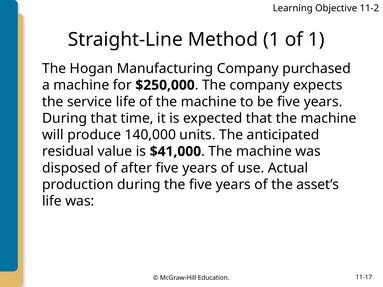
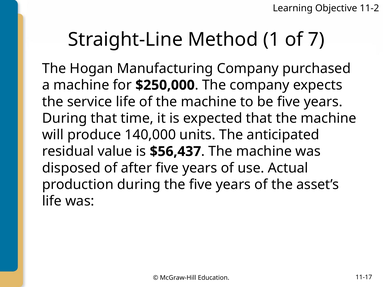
of 1: 1 -> 7 (316, 40)
$41,000: $41,000 -> $56,437 (175, 152)
